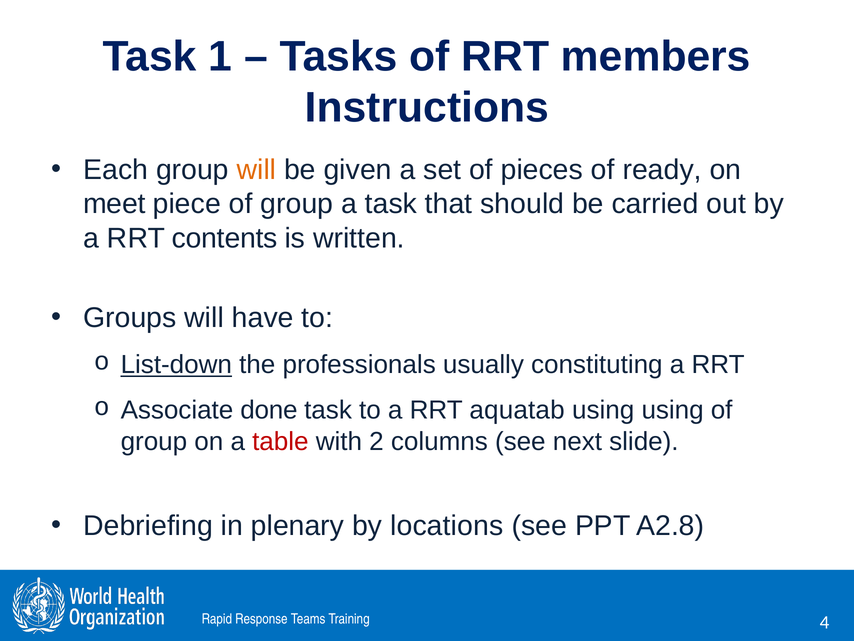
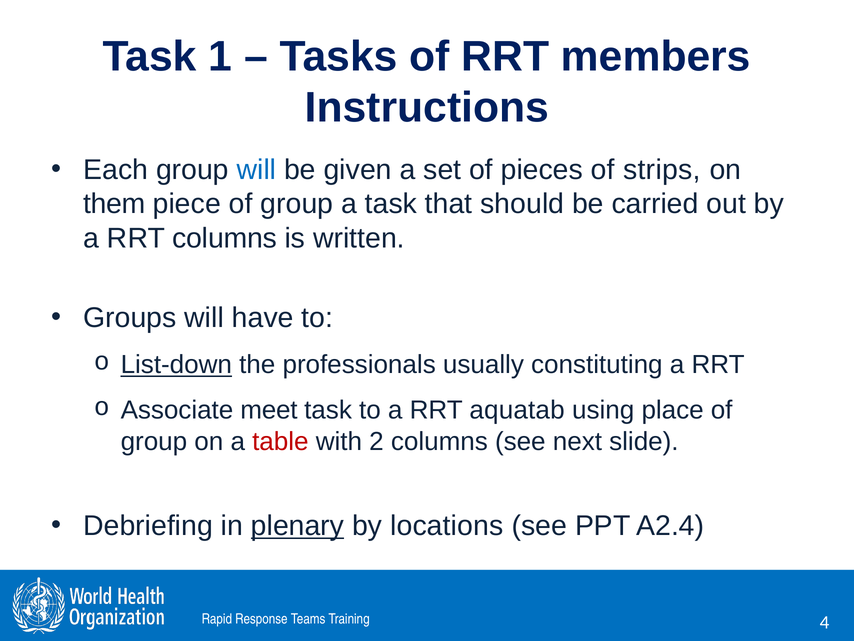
will colour: orange -> blue (256, 170)
ready: ready -> strips (662, 170)
meet: meet -> them (114, 204)
RRT contents: contents -> columns (225, 238)
done: done -> meet (269, 410)
using using: using -> place (673, 410)
plenary underline: none -> present (298, 525)
A2.8: A2.8 -> A2.4 (670, 525)
